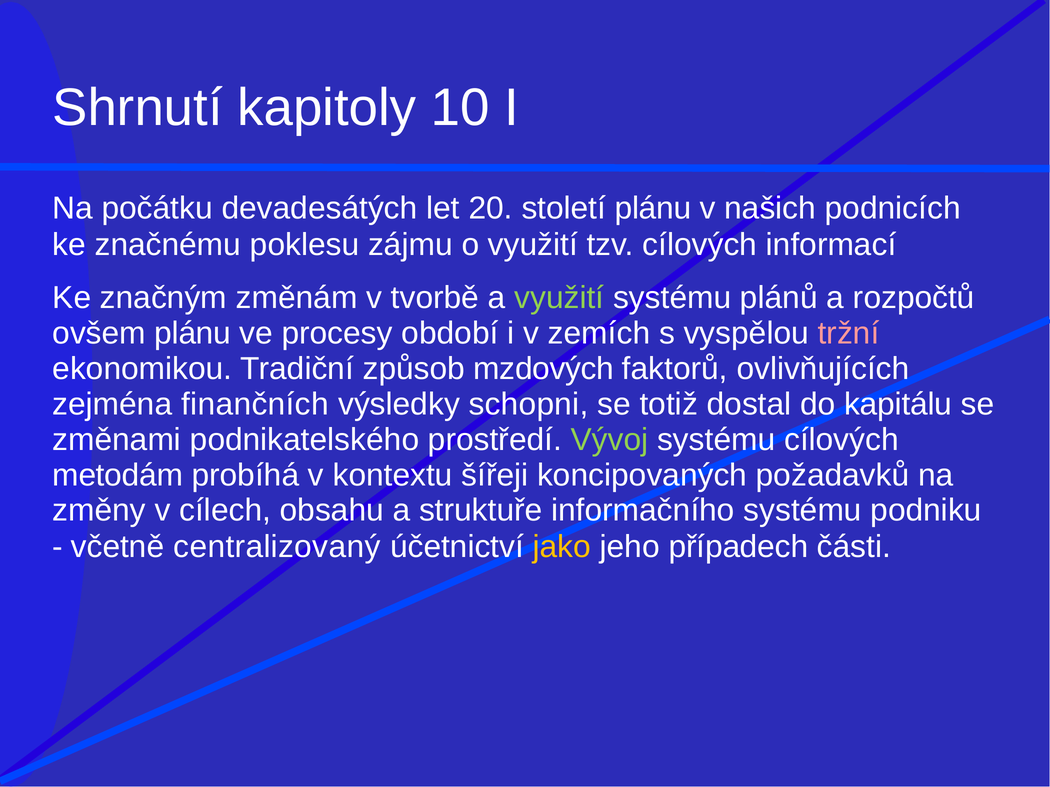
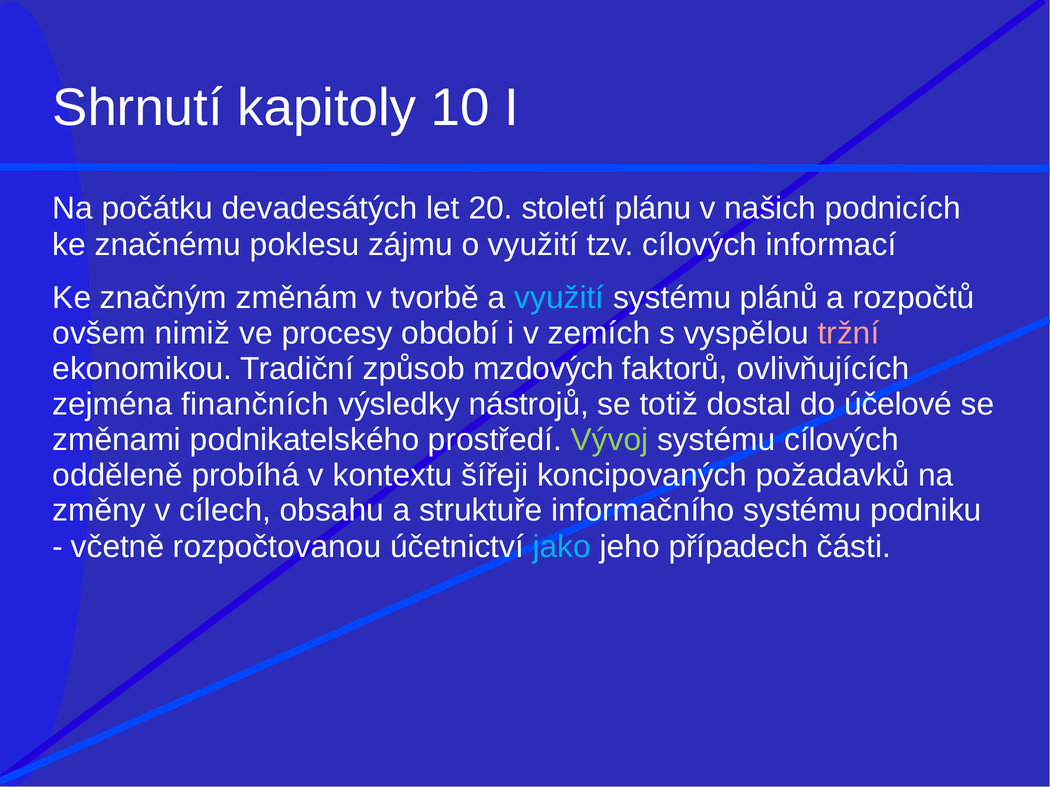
využití colour: light green -> light blue (559, 298)
ovšem plánu: plánu -> nimiž (192, 334)
schopni: schopni -> nástrojů (529, 404)
kapitálu: kapitálu -> účelové (898, 404)
metodám: metodám -> odděleně (118, 475)
centralizovaný: centralizovaný -> rozpočtovanou (277, 547)
jako colour: yellow -> light blue (562, 547)
